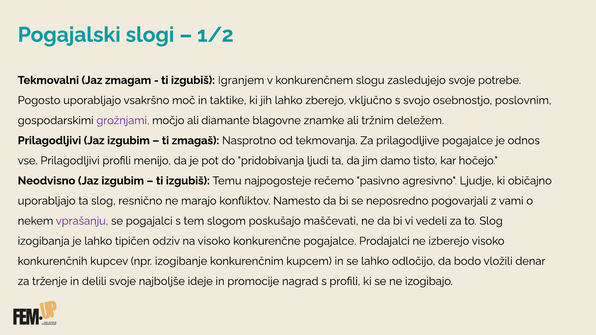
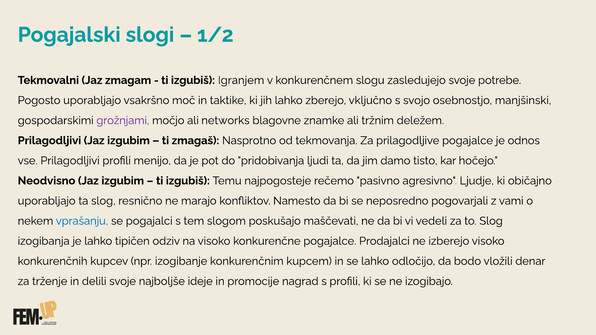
poslovnim: poslovnim -> manjšinski (523, 100)
diamante: diamante -> networks (225, 121)
vprašanju colour: purple -> blue (82, 221)
